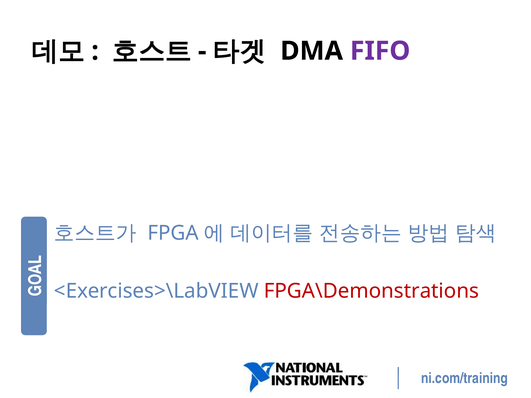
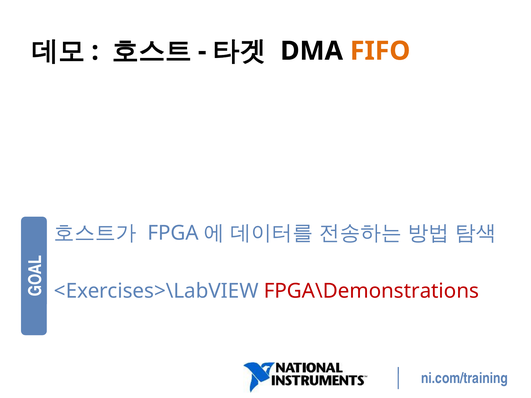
FIFO colour: purple -> orange (380, 51)
